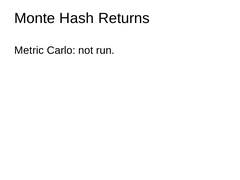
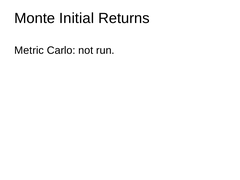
Hash: Hash -> Initial (77, 18)
